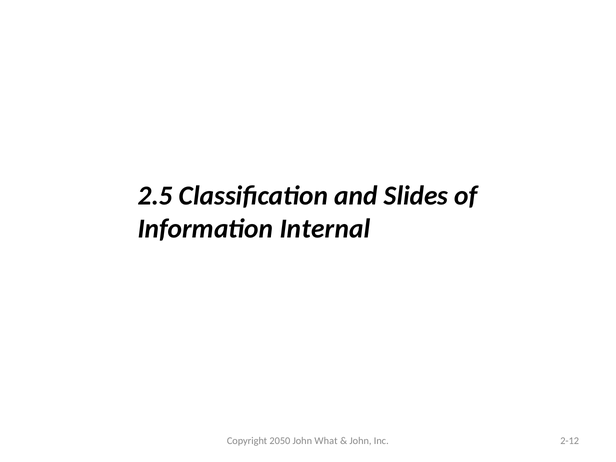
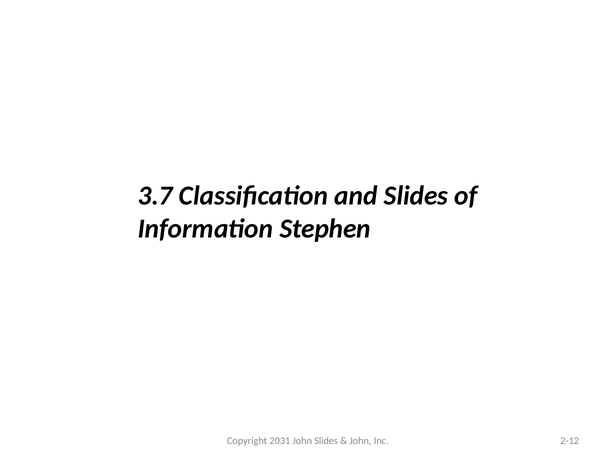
2.5: 2.5 -> 3.7 (155, 196)
Internal: Internal -> Stephen (325, 229)
2050: 2050 -> 2031 (280, 441)
John What: What -> Slides (326, 441)
